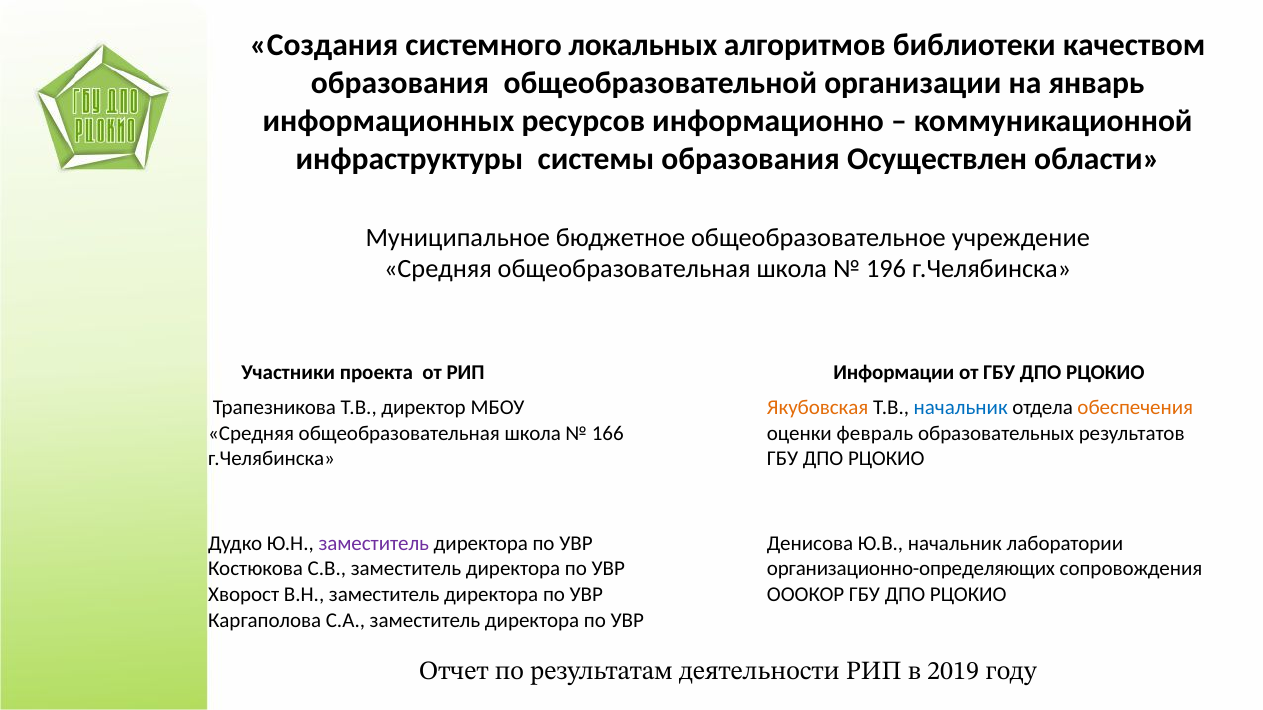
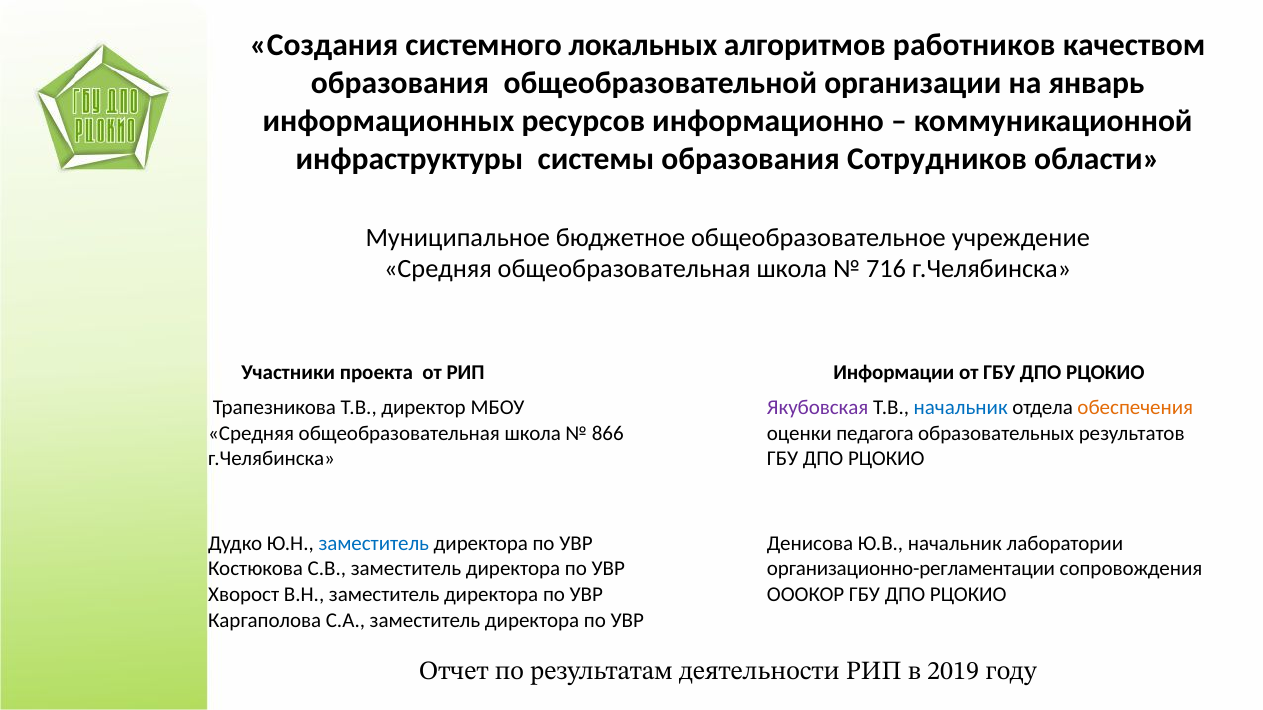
библиотеки: библиотеки -> работников (974, 45)
Осуществлен: Осуществлен -> Сотрудников (937, 159)
196: 196 -> 716 (886, 269)
Якубовская colour: orange -> purple (818, 408)
166: 166 -> 866 (608, 434)
февраль: февраль -> педагога (875, 434)
заместитель colour: purple -> blue (374, 544)
организационно-определяющих: организационно-определяющих -> организационно-регламентации (911, 569)
